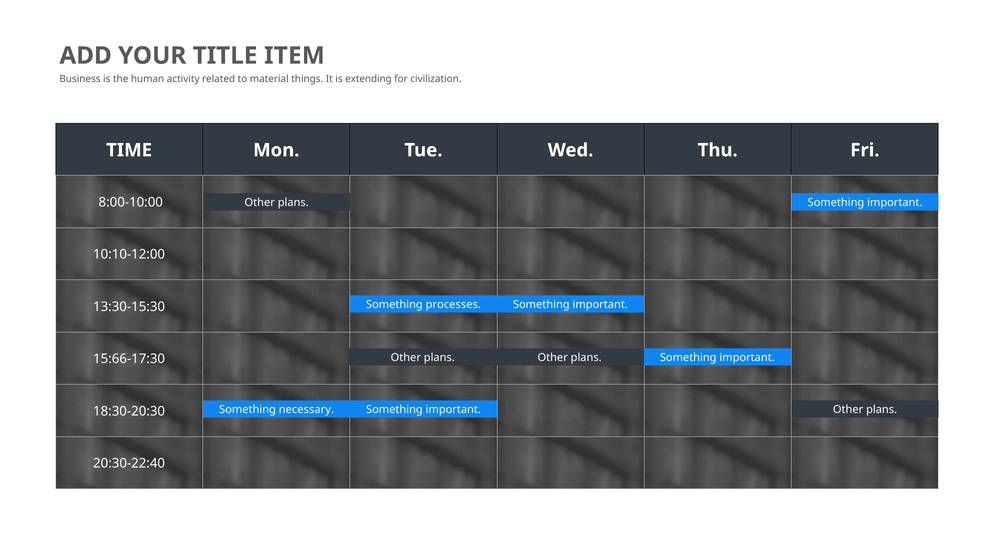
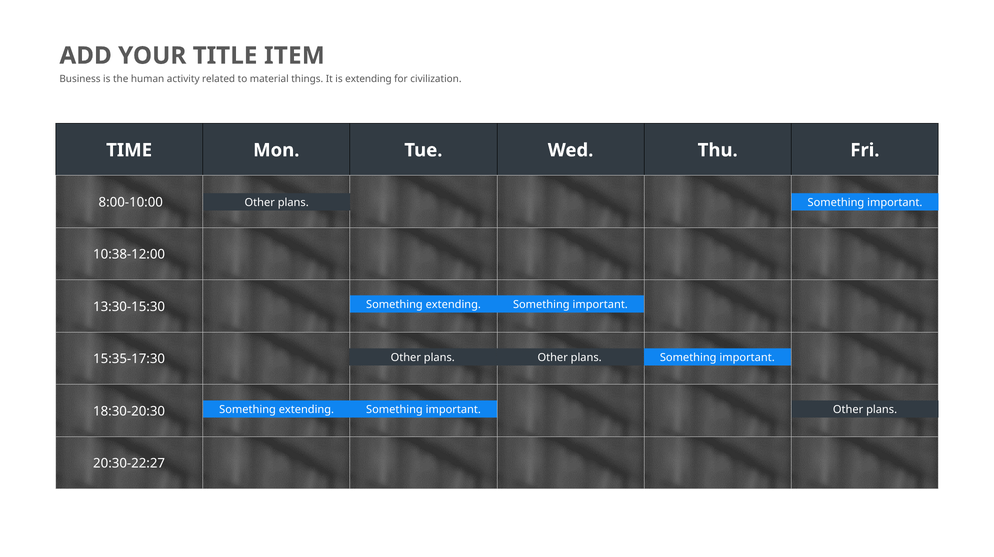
10:10-12:00: 10:10-12:00 -> 10:38-12:00 (129, 254)
processes: processes -> extending (453, 305)
15:66-17:30: 15:66-17:30 -> 15:35-17:30 (129, 359)
necessary: necessary -> extending (306, 410)
20:30-22:40: 20:30-22:40 -> 20:30-22:27 (129, 463)
